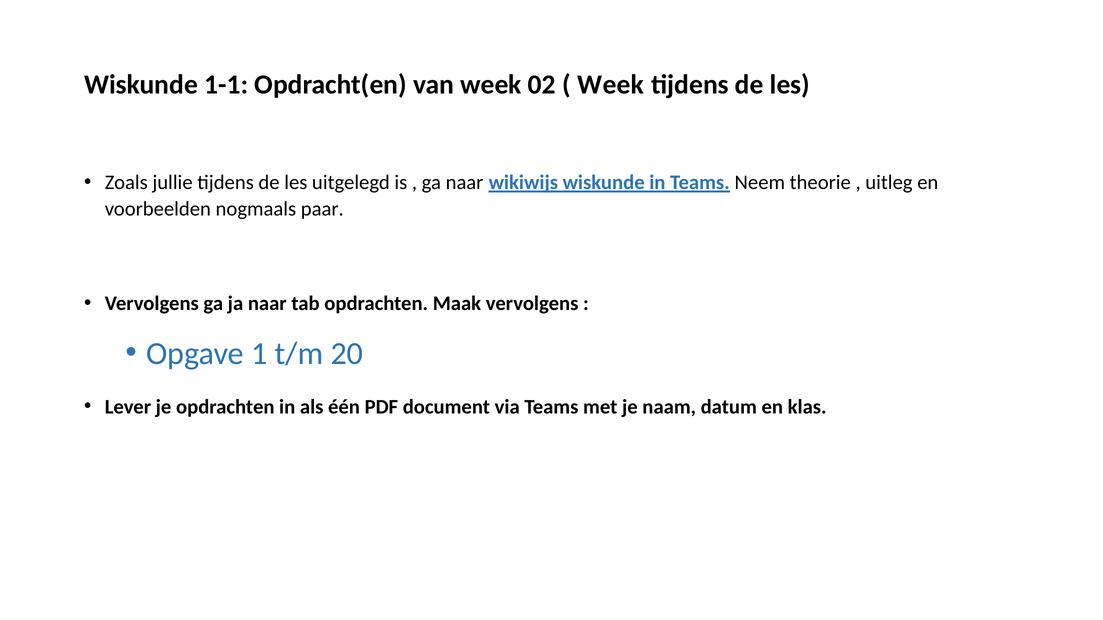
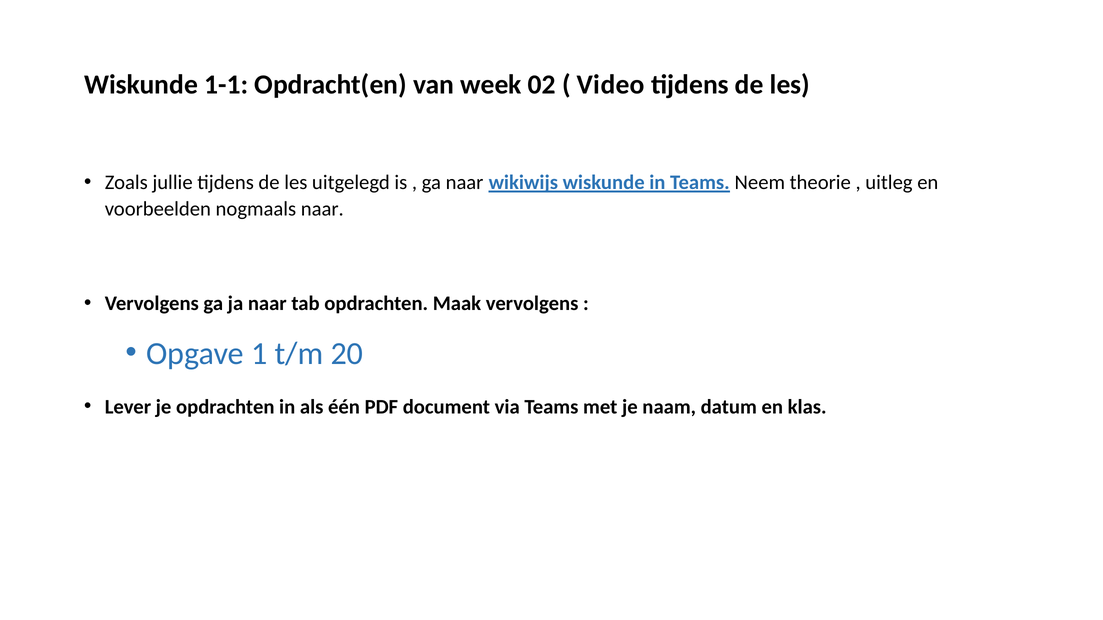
Week: Week -> Video (611, 85)
nogmaals paar: paar -> naar (322, 209)
